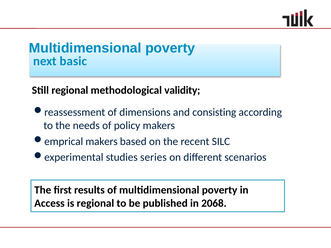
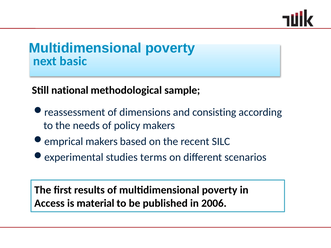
Still regional: regional -> national (70, 90)
validity: validity -> sample (182, 90)
series: series -> terms (153, 158)
is regional: regional -> material (95, 203)
2068: 2068 -> 2006 (214, 203)
